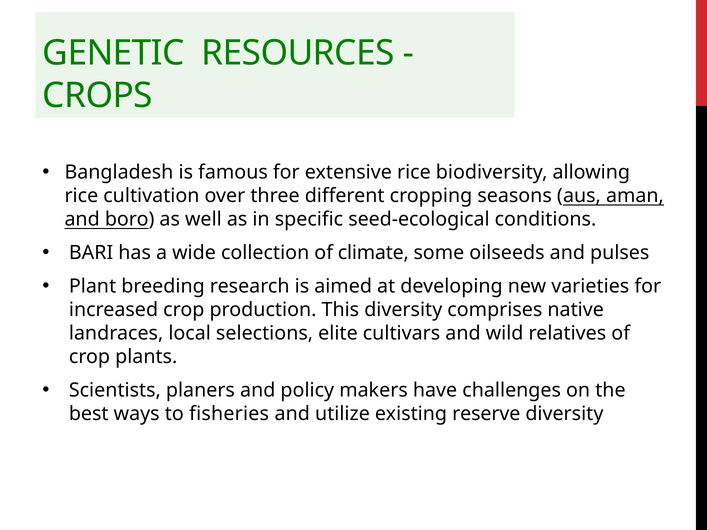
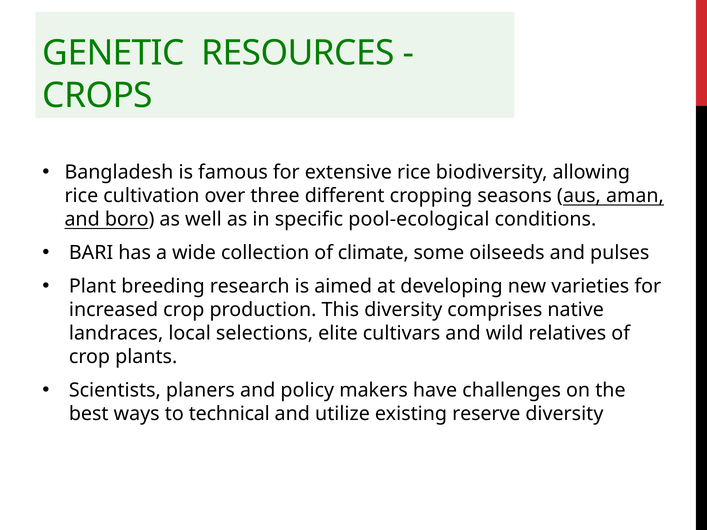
seed-ecological: seed-ecological -> pool-ecological (419, 220)
fisheries: fisheries -> technical (229, 414)
